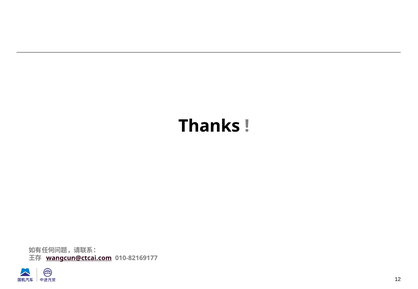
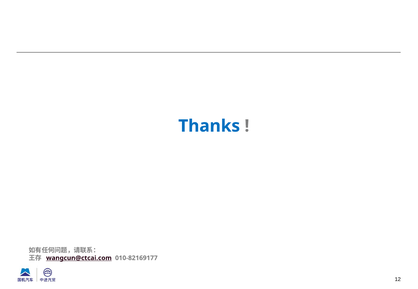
Thanks colour: black -> blue (209, 126)
